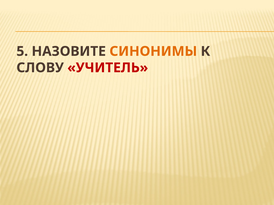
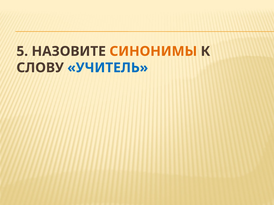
УЧИТЕЛЬ colour: red -> blue (108, 68)
